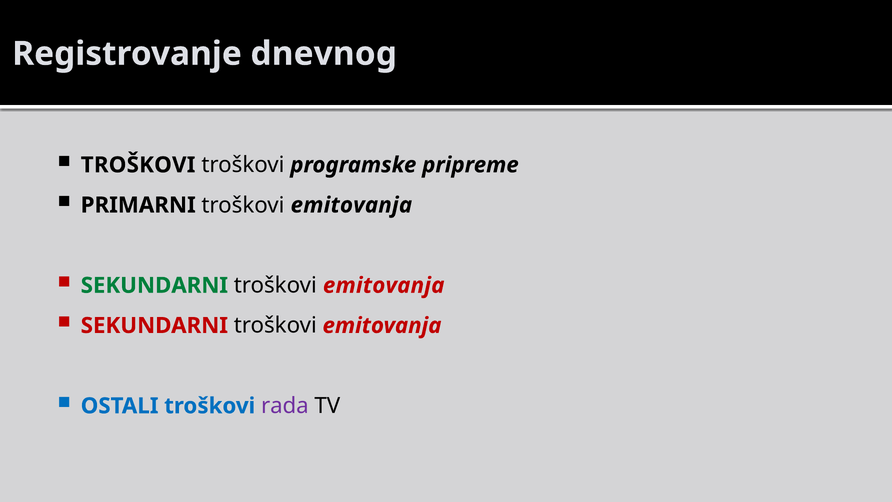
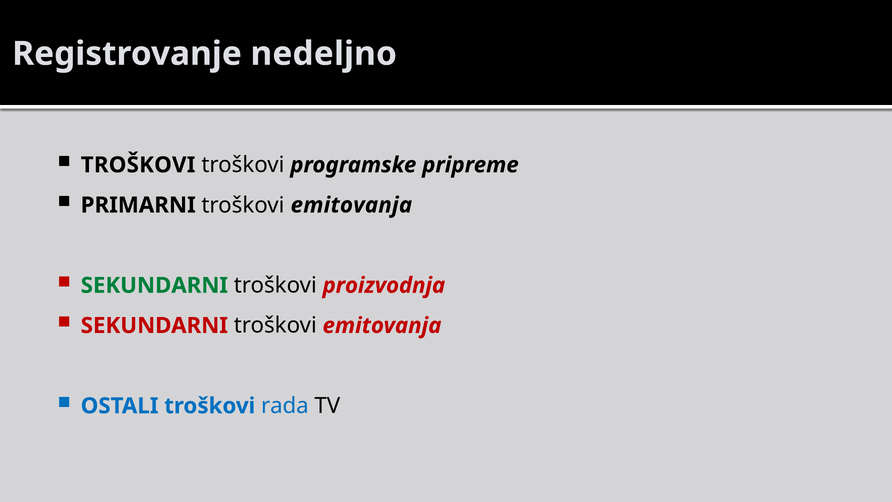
dnevnog: dnevnog -> nedeljno (324, 54)
emitovanja: emitovanja -> proizvodnja (384, 285)
rada colour: purple -> blue (285, 406)
